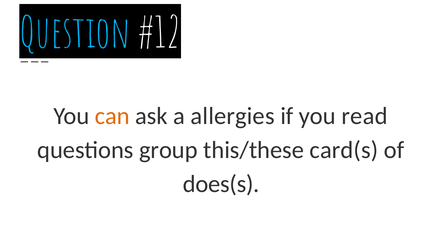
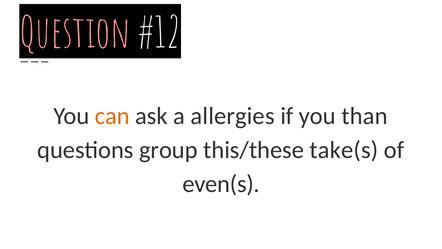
Question colour: light blue -> pink (75, 34)
read: read -> than (365, 116)
card(s: card(s -> take(s (344, 150)
does(s: does(s -> even(s (221, 184)
